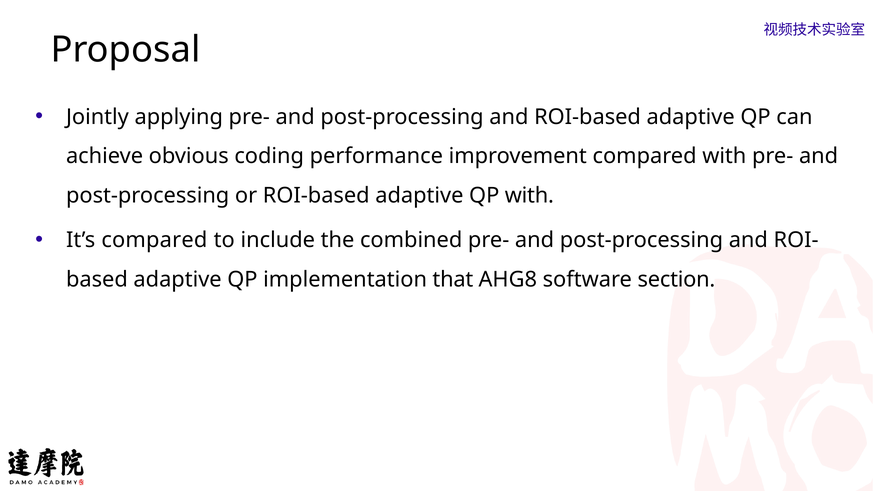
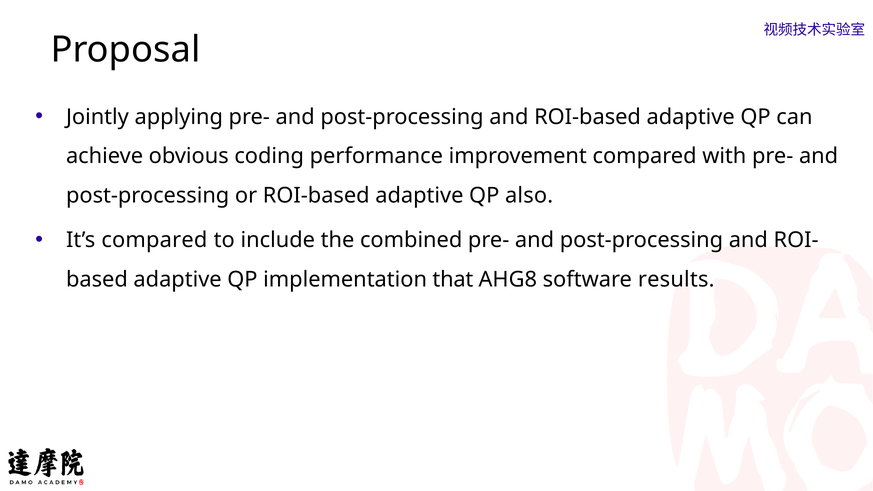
QP with: with -> also (529, 195)
section: section -> results (676, 279)
